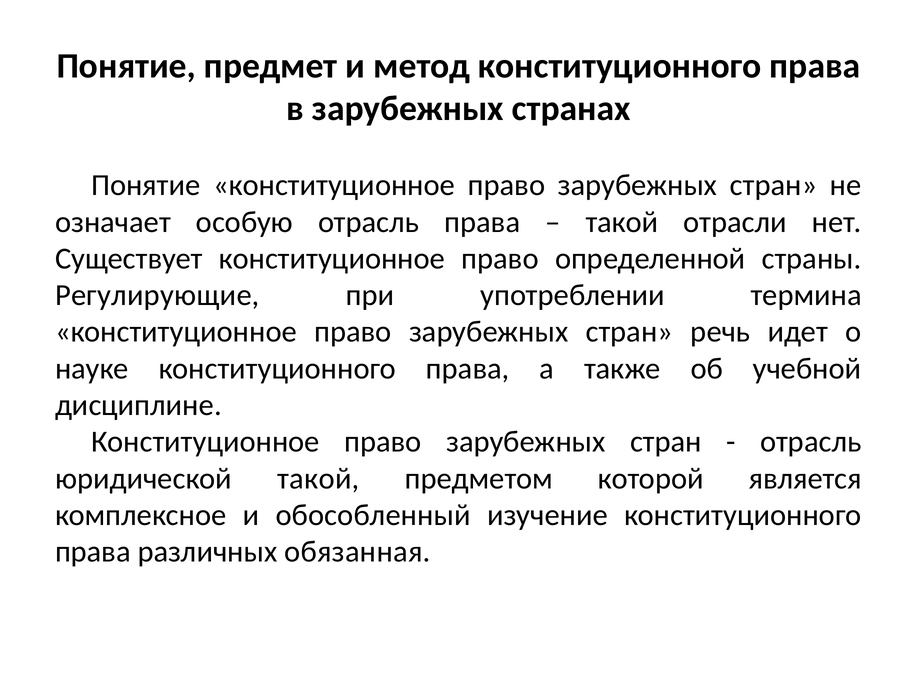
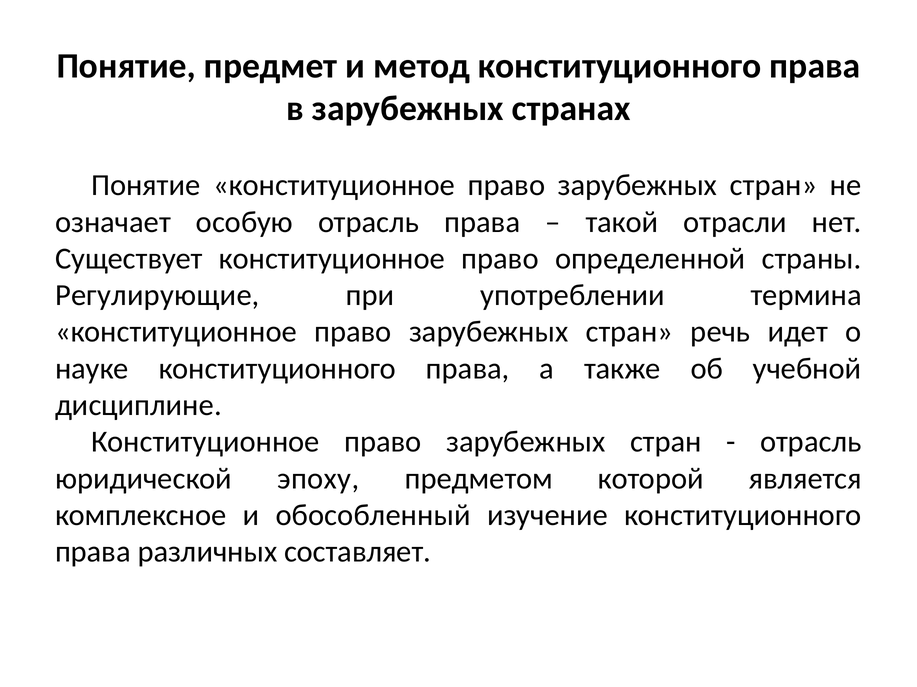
юридической такой: такой -> эпоху (318, 479)
обязанная: обязанная -> составляет (358, 552)
